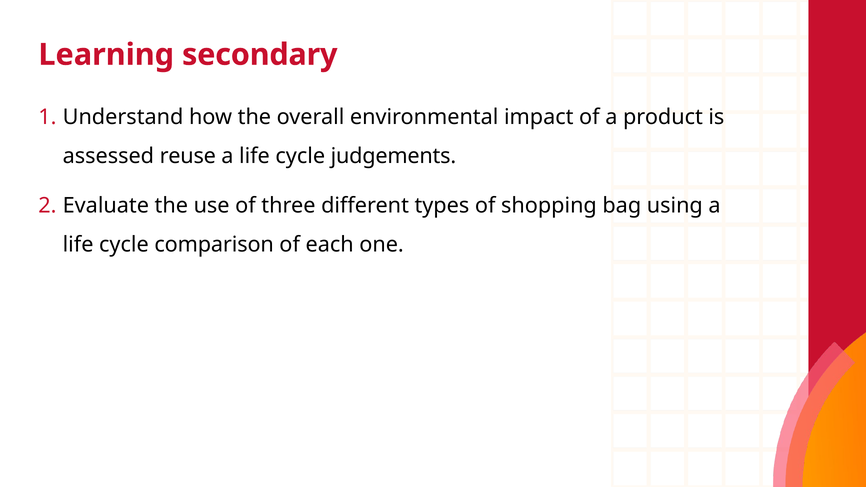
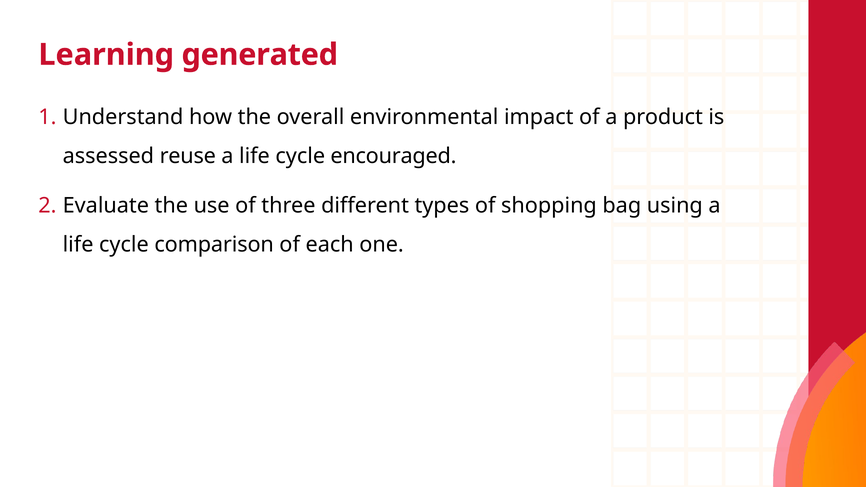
secondary: secondary -> generated (260, 55)
judgements: judgements -> encouraged (393, 156)
